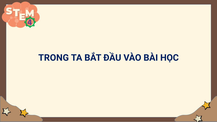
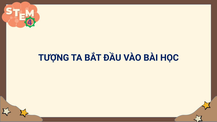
TRONG: TRONG -> TƯỢNG (54, 58)
